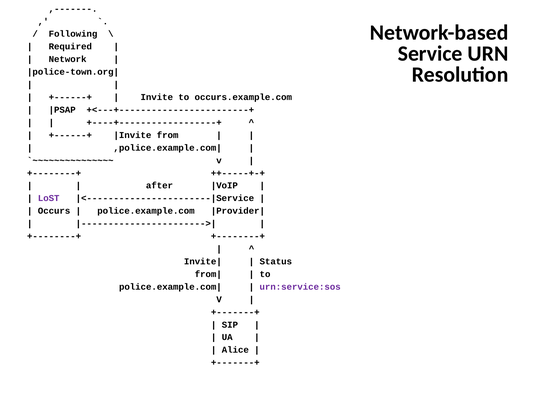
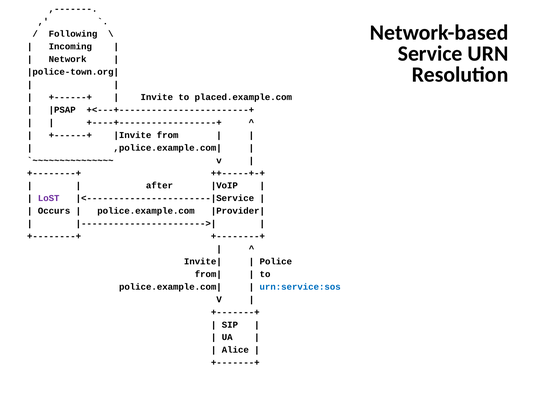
Required: Required -> Incoming (70, 47)
occurs.example.com: occurs.example.com -> placed.example.com (243, 97)
Status: Status -> Police (276, 261)
urn:service:sos colour: purple -> blue (300, 287)
